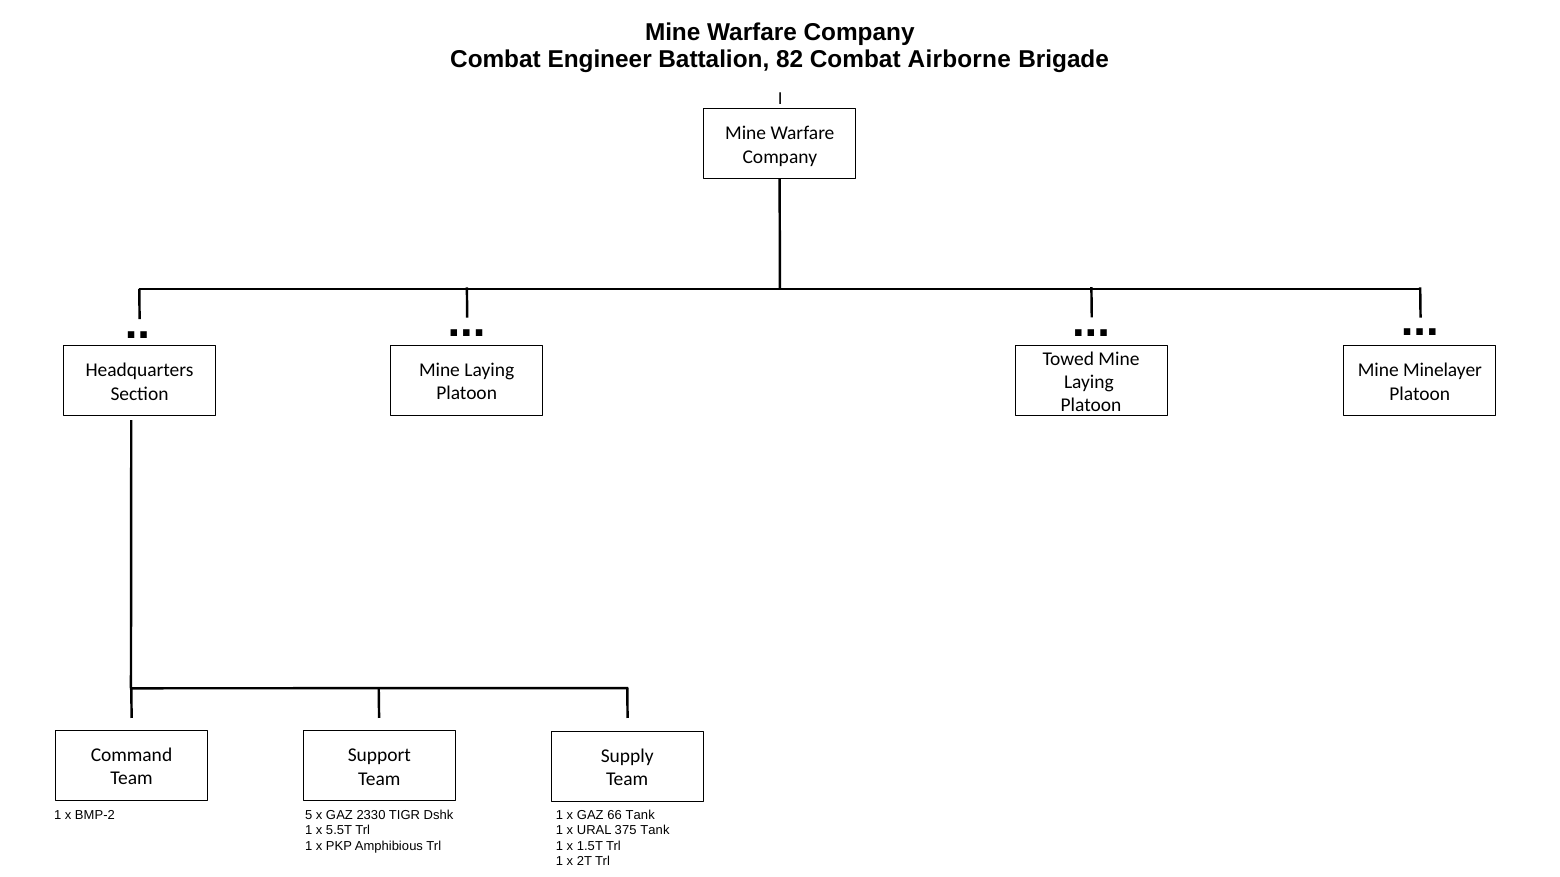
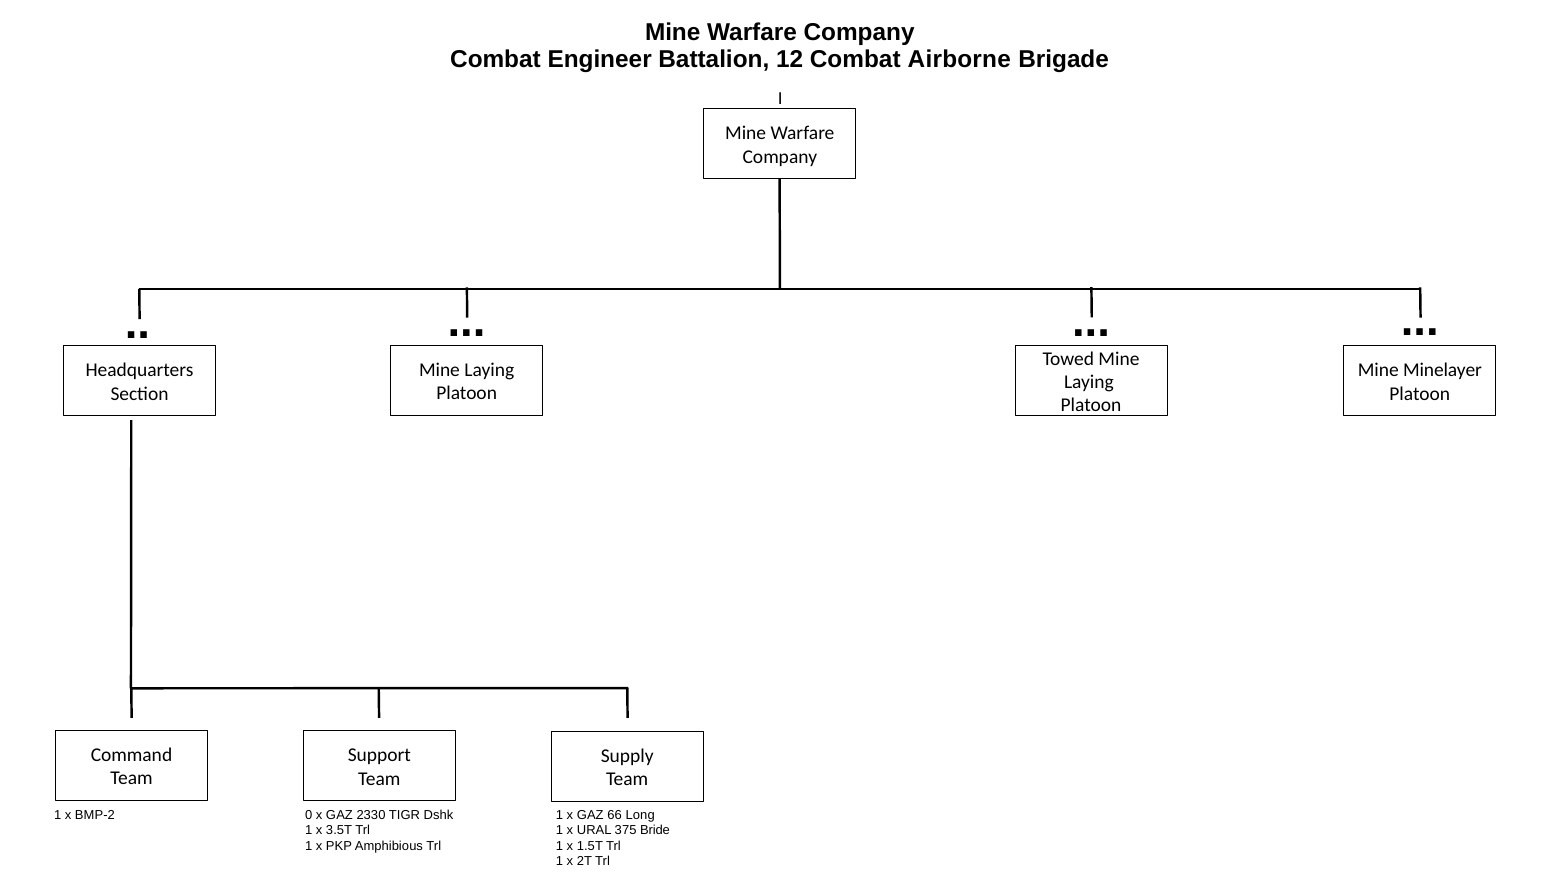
82: 82 -> 12 (790, 59)
5: 5 -> 0 (309, 815)
66 Tank: Tank -> Long (640, 815)
5.5T: 5.5T -> 3.5T (339, 831)
375 Tank: Tank -> Bride (655, 831)
